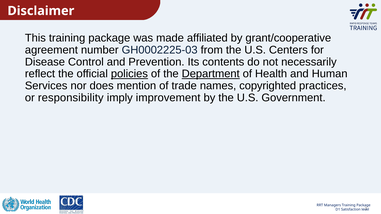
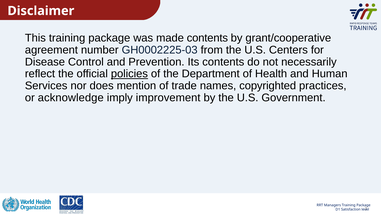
made affiliated: affiliated -> contents (207, 38)
Department underline: present -> none (211, 74)
responsibility: responsibility -> acknowledge (71, 98)
